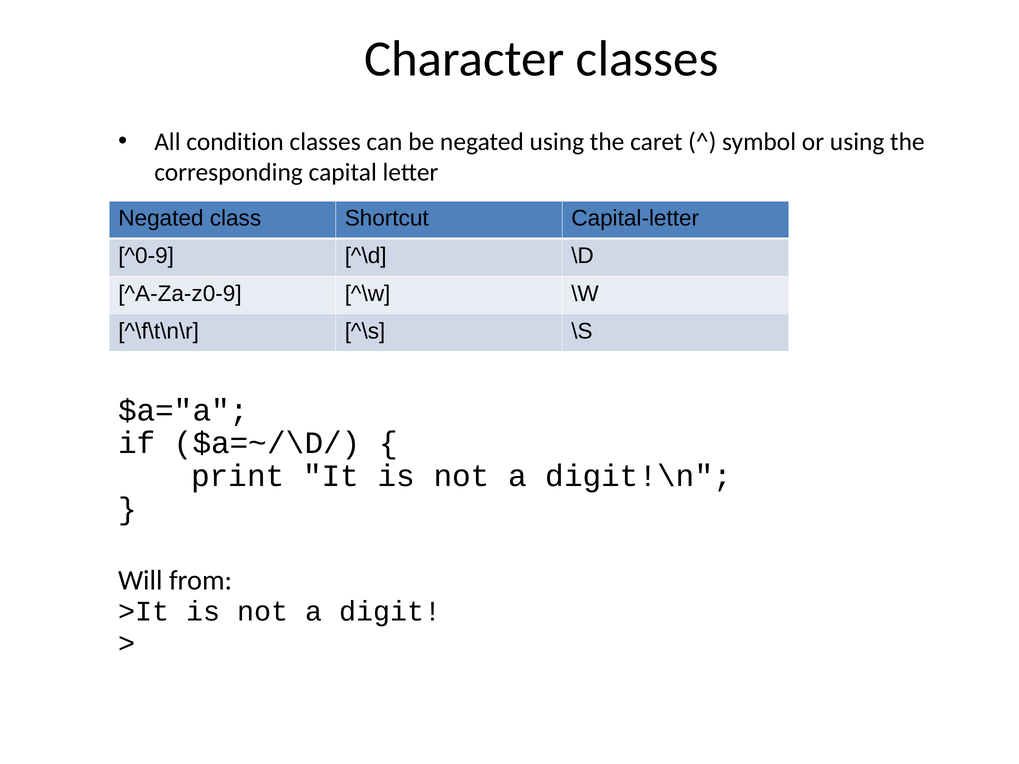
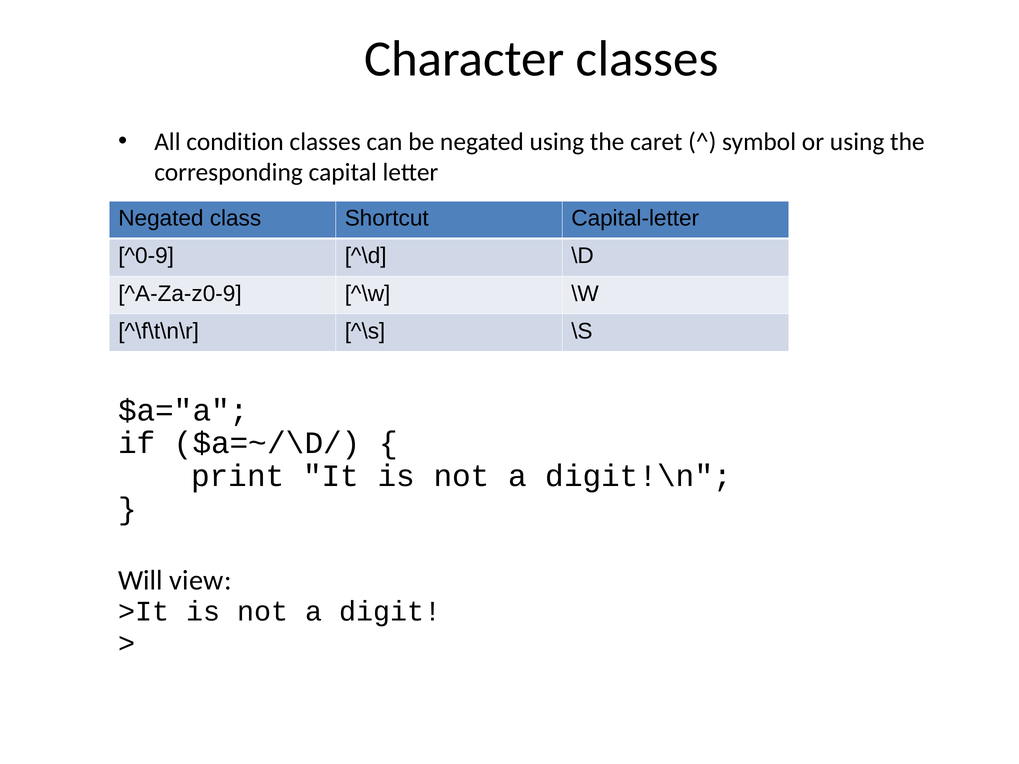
from: from -> view (200, 580)
